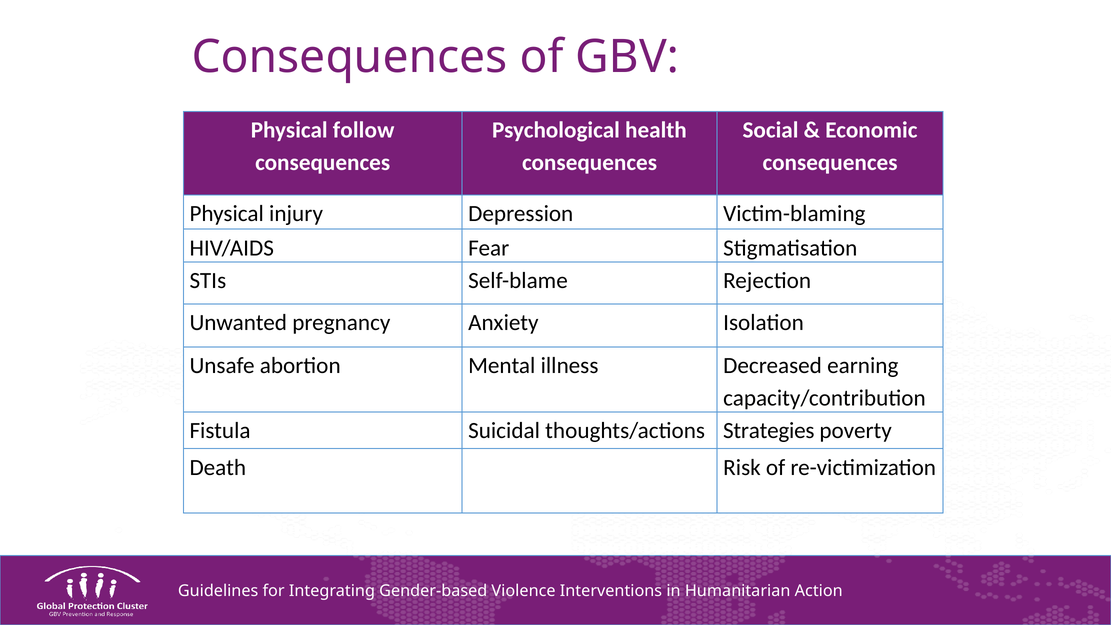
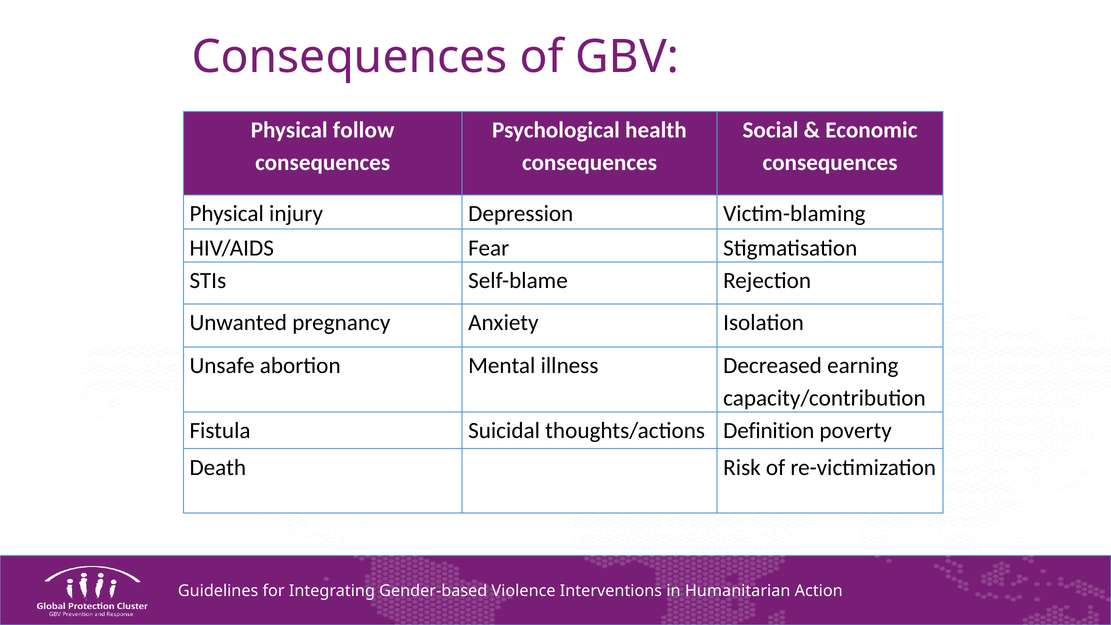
Strategies: Strategies -> Definition (769, 431)
